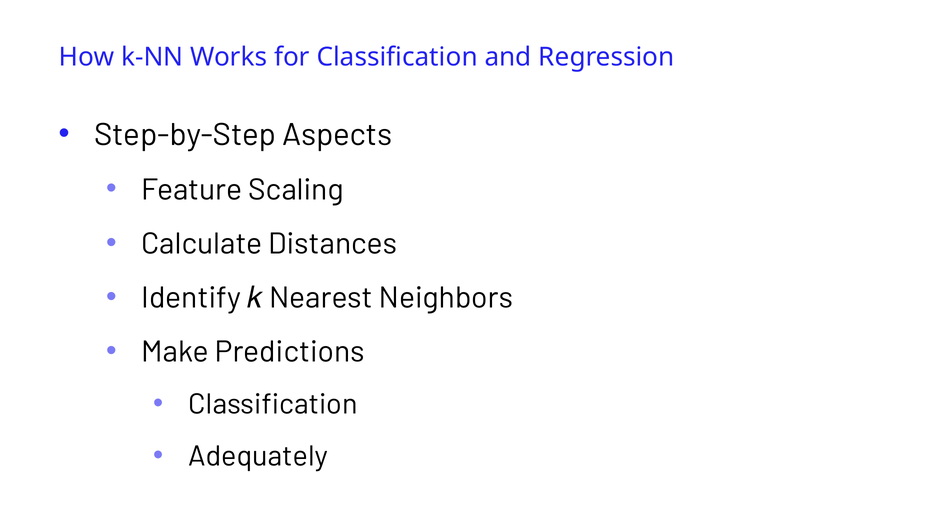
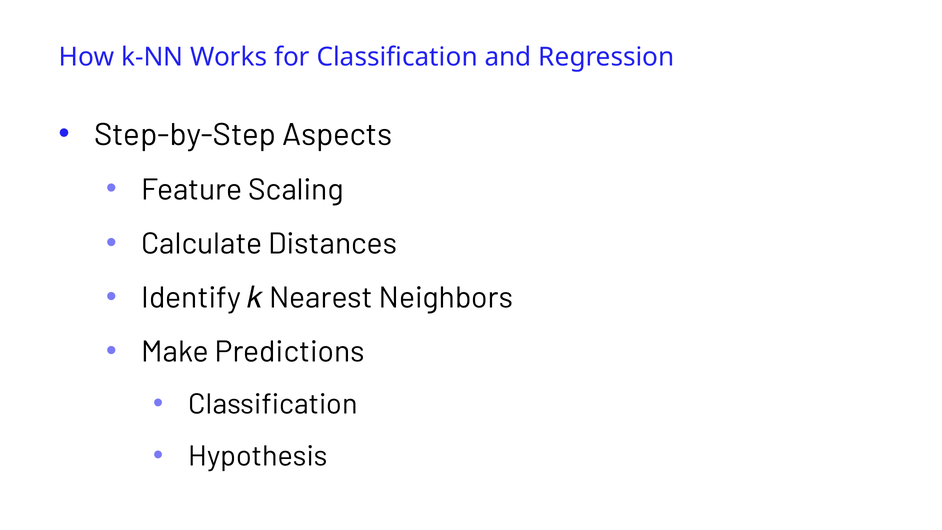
Adequately: Adequately -> Hypothesis (258, 456)
